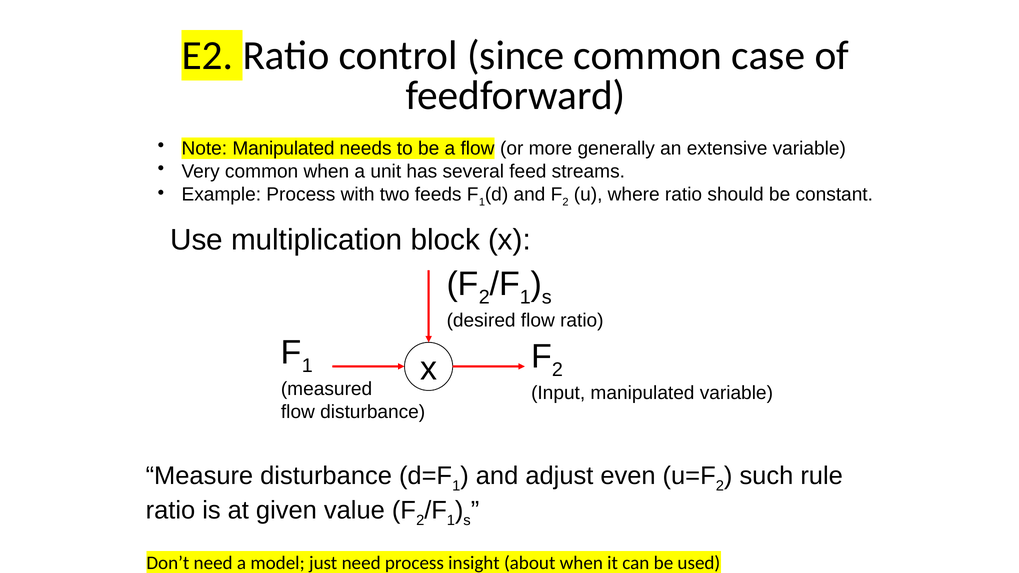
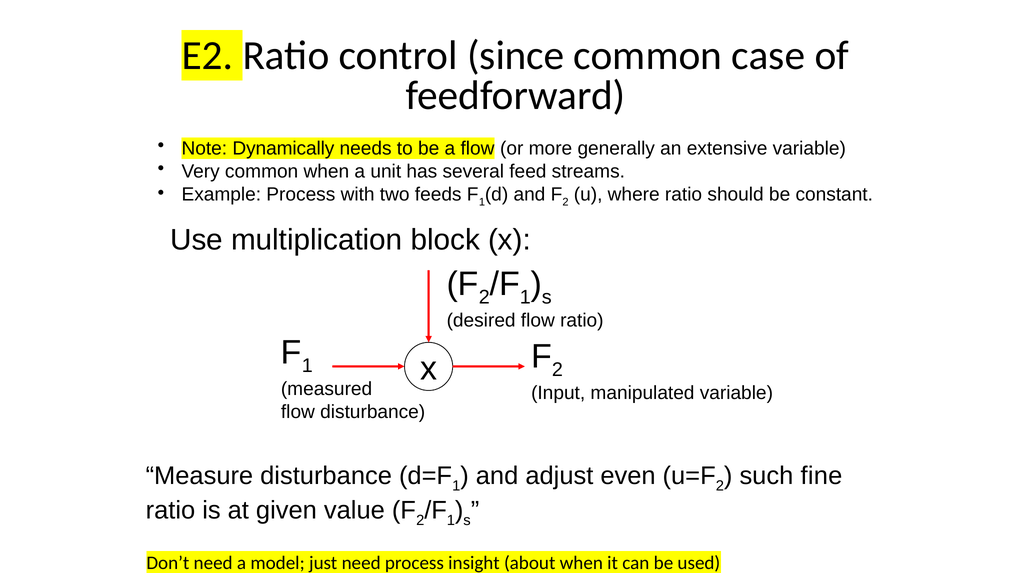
Note Manipulated: Manipulated -> Dynamically (283, 149)
rule: rule -> fine (821, 476)
